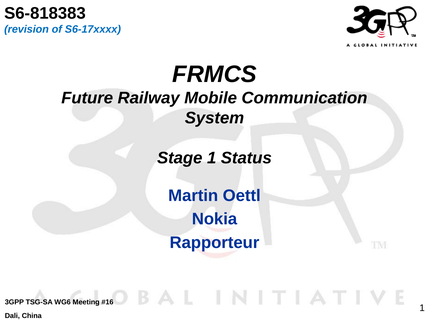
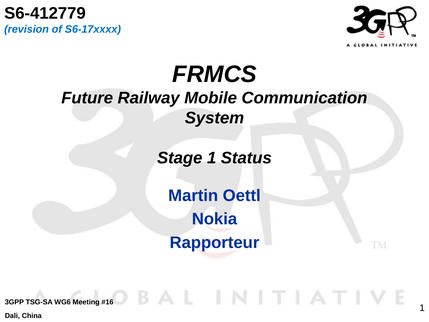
S6-818383: S6-818383 -> S6-412779 (45, 13)
